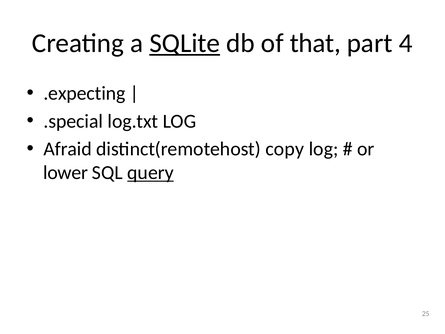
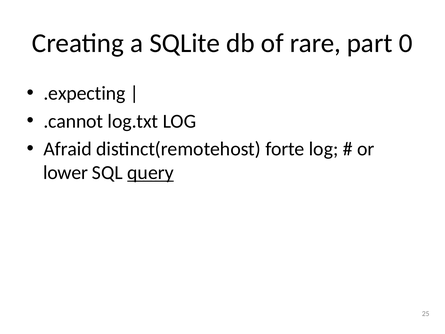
SQLite underline: present -> none (185, 43)
that: that -> rare (315, 43)
4: 4 -> 0 (406, 43)
.special: .special -> .cannot (73, 121)
copy: copy -> forte (285, 149)
